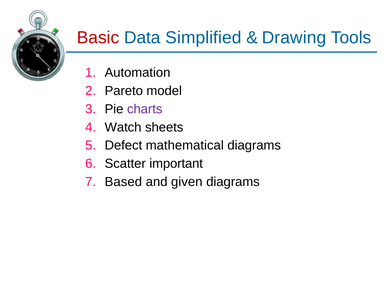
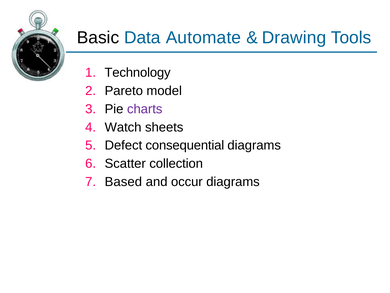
Basic colour: red -> black (98, 38)
Simplified: Simplified -> Automate (203, 38)
Automation: Automation -> Technology (138, 72)
mathematical: mathematical -> consequential (185, 145)
important: important -> collection (176, 163)
given: given -> occur (187, 182)
